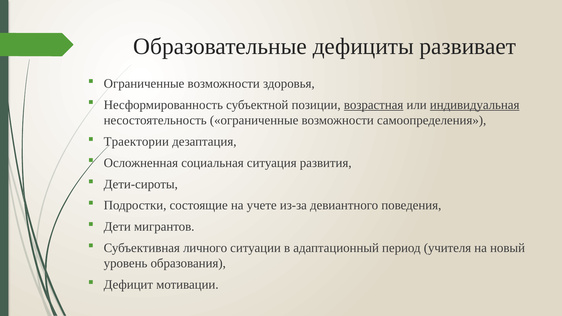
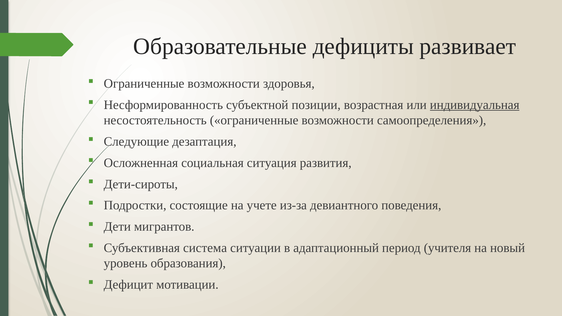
возрастная underline: present -> none (374, 105)
Траектории: Траектории -> Следующие (136, 142)
личного: личного -> система (205, 248)
